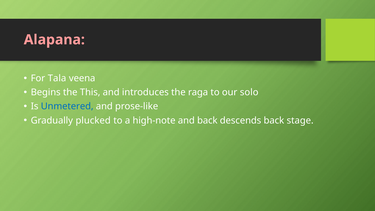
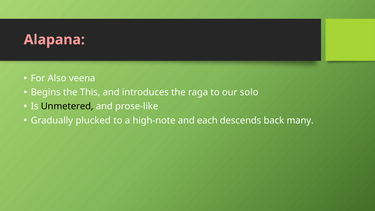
Tala: Tala -> Also (57, 78)
Unmetered colour: blue -> black (67, 106)
and back: back -> each (207, 120)
stage: stage -> many (300, 120)
